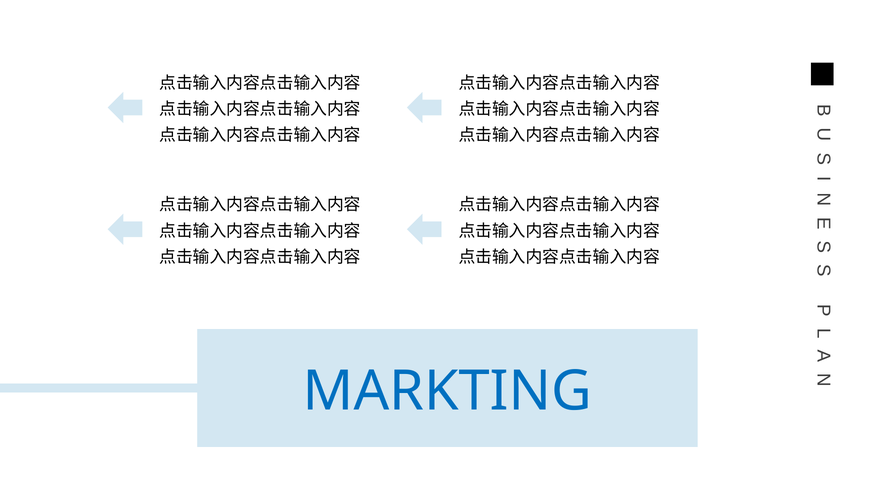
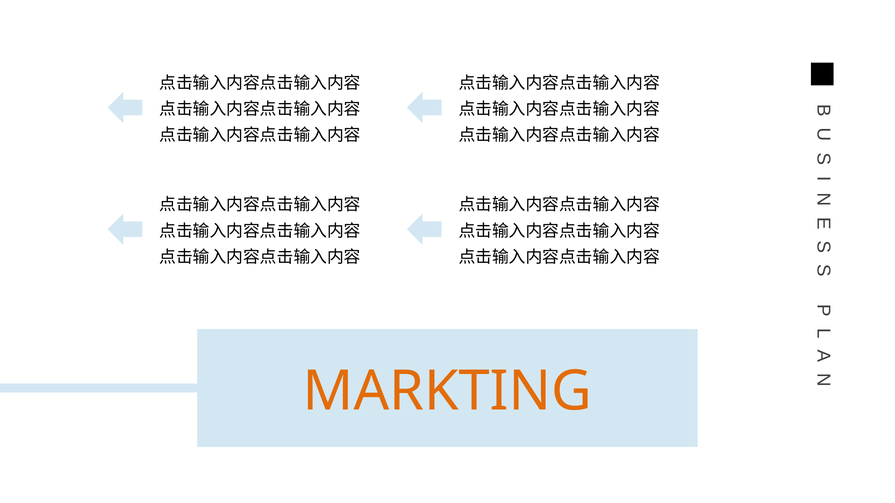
MARKTING colour: blue -> orange (447, 392)
